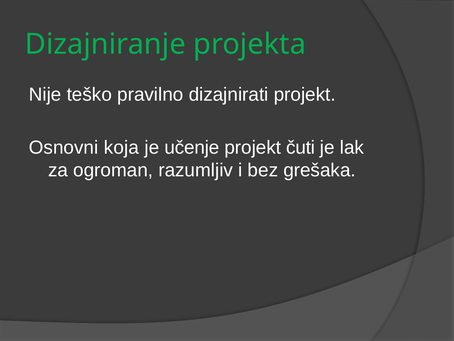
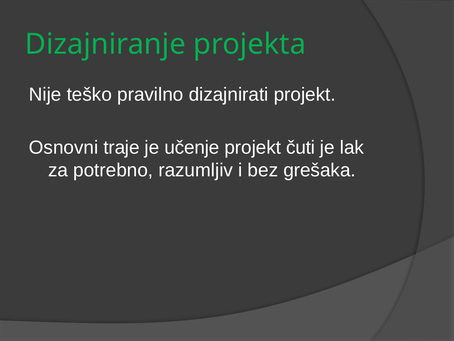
koja: koja -> traje (122, 147)
ogroman: ogroman -> potrebno (113, 170)
